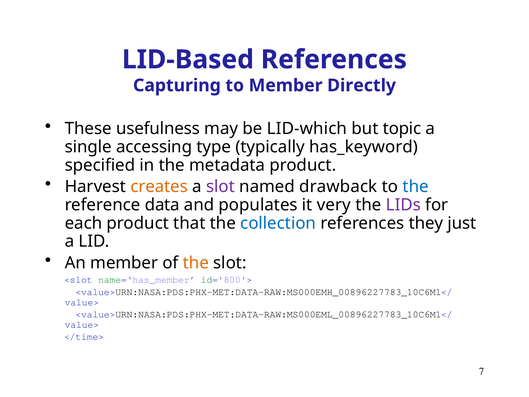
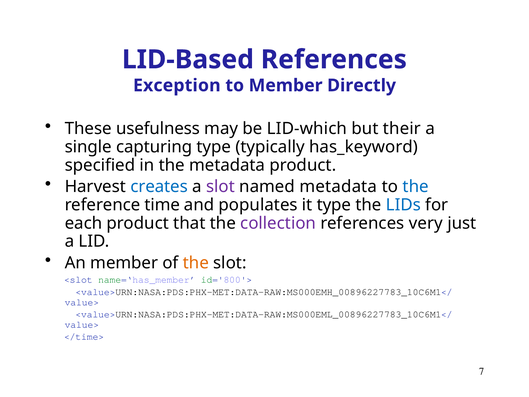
Capturing: Capturing -> Exception (177, 85)
topic: topic -> their (402, 129)
accessing: accessing -> capturing (154, 147)
creates colour: orange -> blue (159, 186)
named drawback: drawback -> metadata (338, 186)
data: data -> time (162, 205)
it very: very -> type (334, 205)
LIDs colour: purple -> blue (403, 205)
collection colour: blue -> purple (278, 223)
they: they -> very (426, 223)
